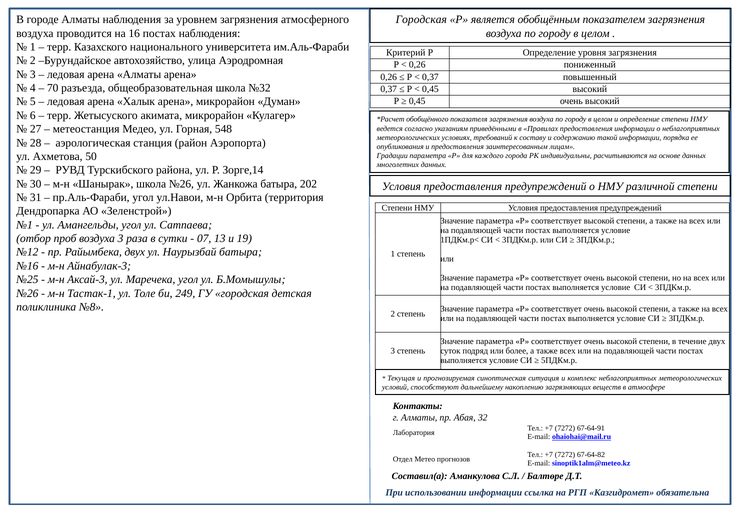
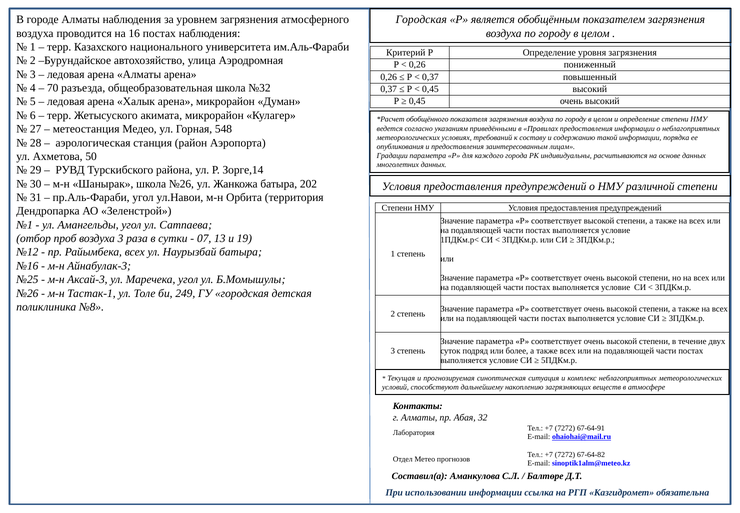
Райымбека двух: двух -> всех (135, 252)
